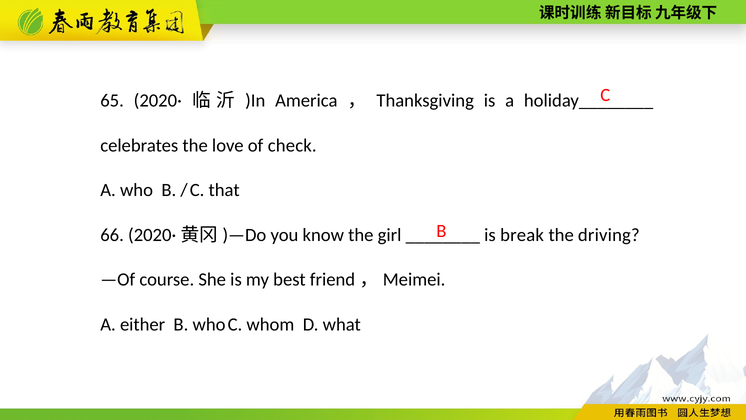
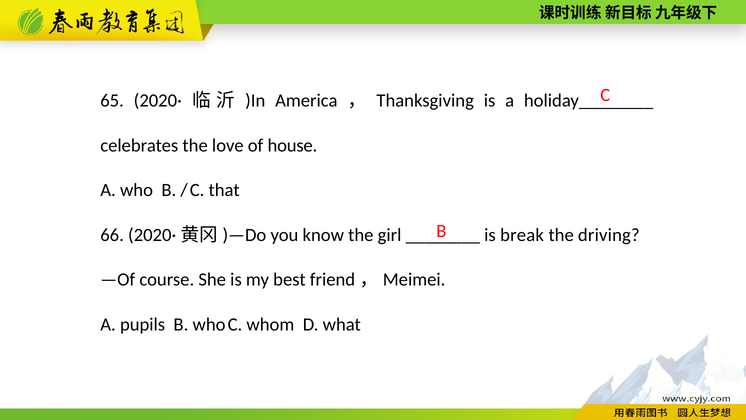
check: check -> house (292, 145)
either: either -> pupils (143, 324)
